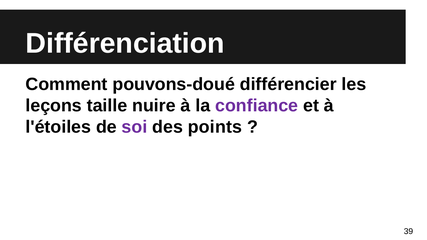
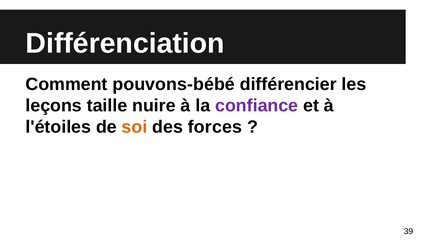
pouvons-doué: pouvons-doué -> pouvons-bébé (174, 84)
soi colour: purple -> orange (134, 127)
points: points -> forces (215, 127)
